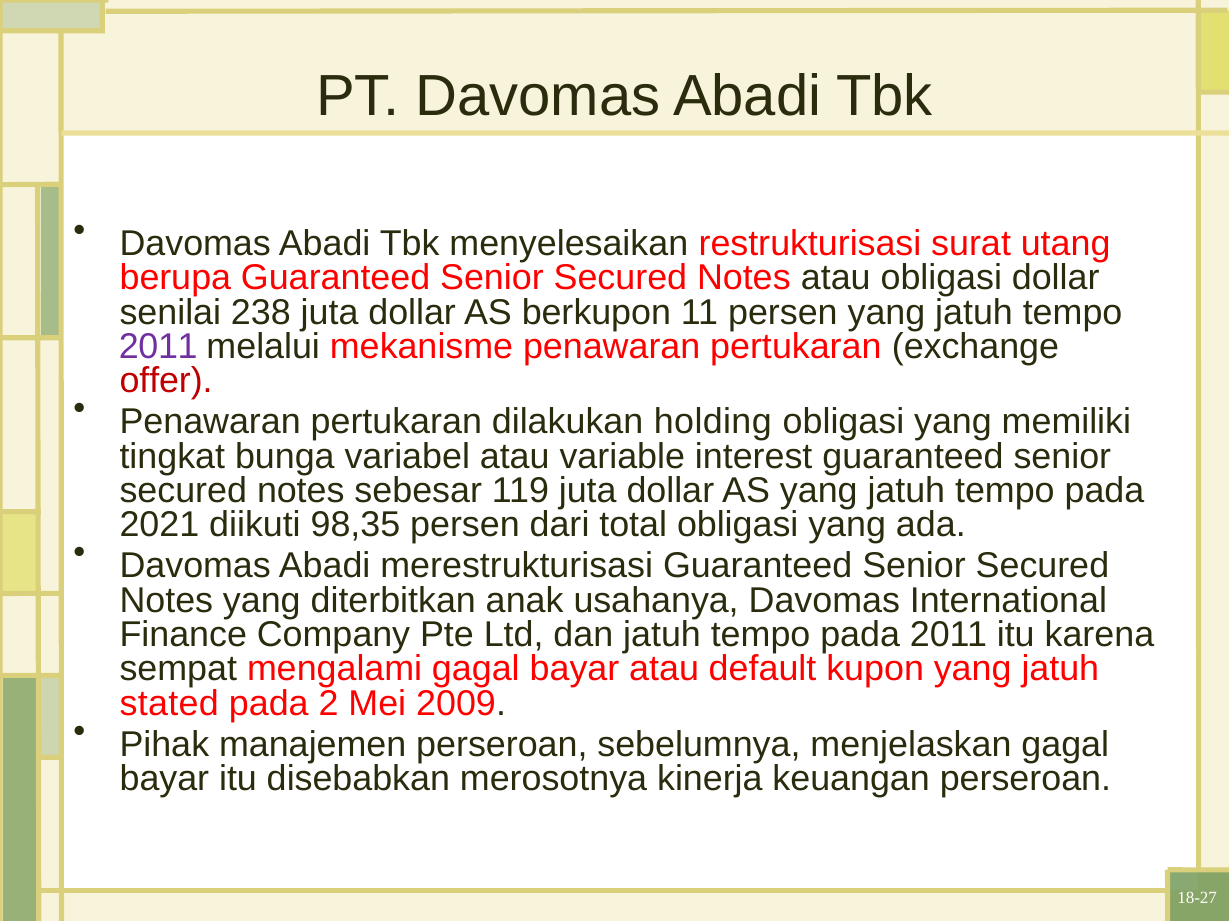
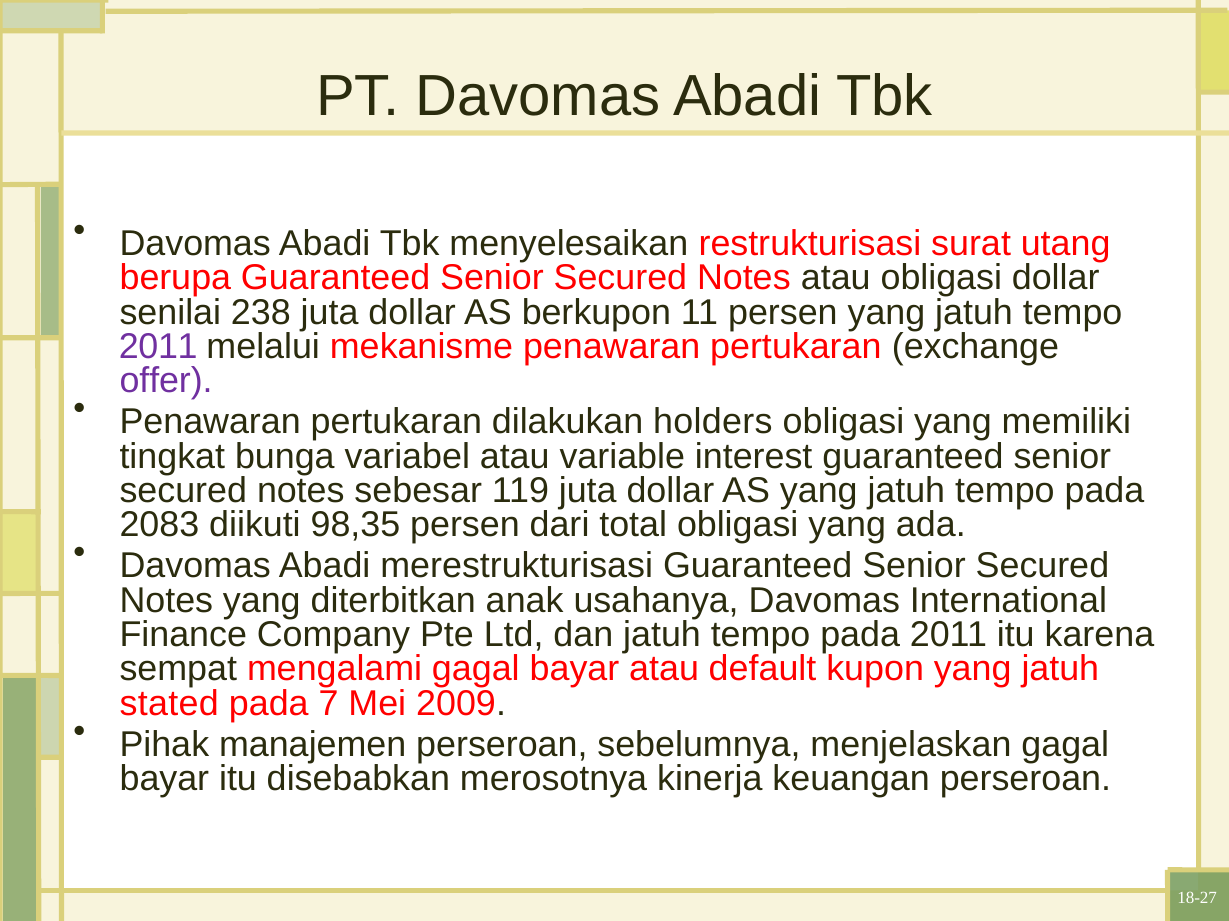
offer colour: red -> purple (166, 381)
holding: holding -> holders (713, 422)
2021: 2021 -> 2083 (159, 525)
2: 2 -> 7 (329, 704)
